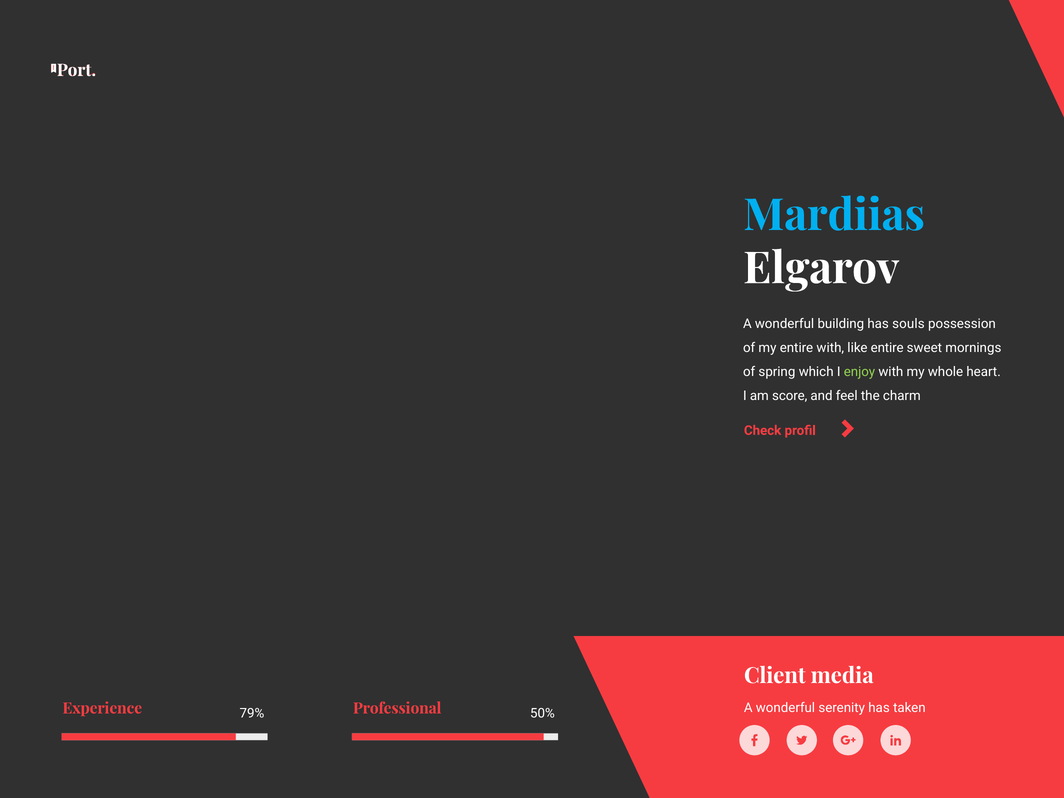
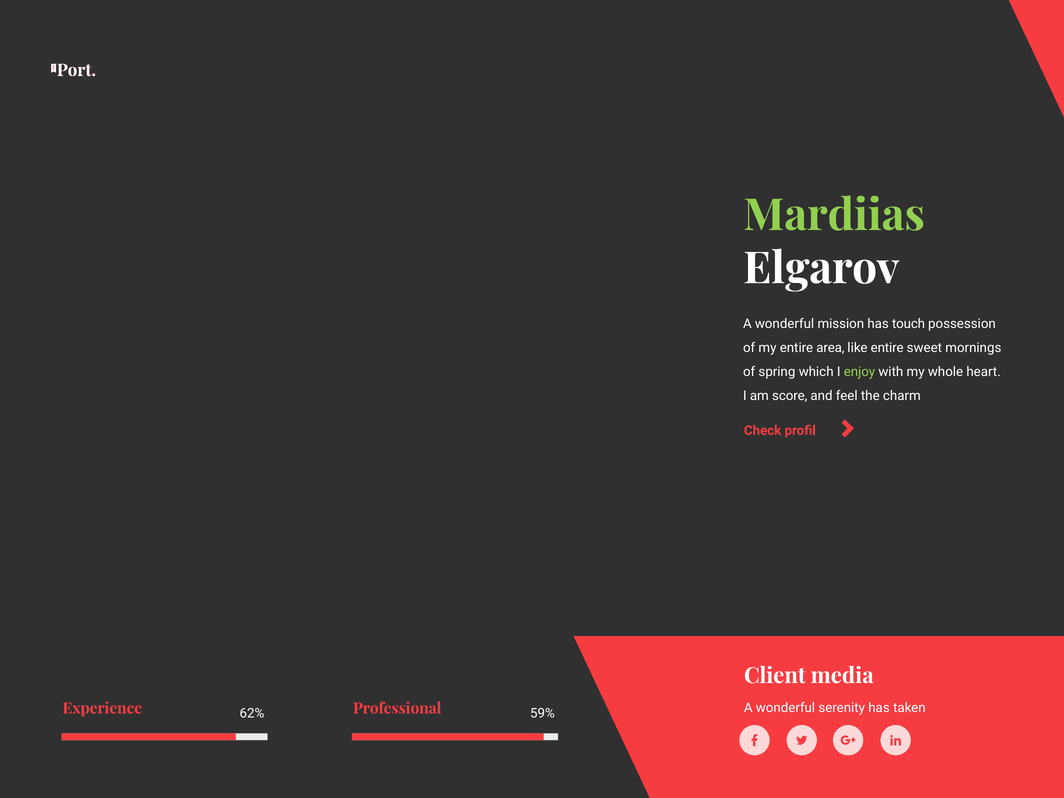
Mardiias colour: light blue -> light green (834, 215)
building: building -> mission (841, 324)
souls: souls -> touch (909, 324)
entire with: with -> area (830, 348)
79%: 79% -> 62% (252, 713)
50%: 50% -> 59% (542, 713)
